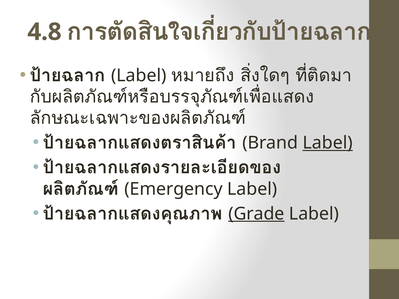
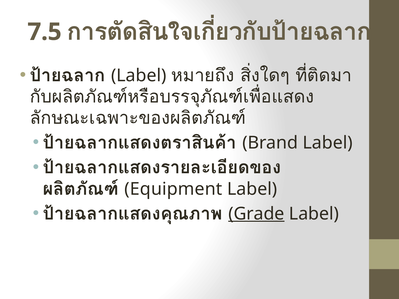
4.8: 4.8 -> 7.5 (44, 32)
Label underline: present -> none (328, 143)
Emergency: Emergency -> Equipment (173, 189)
